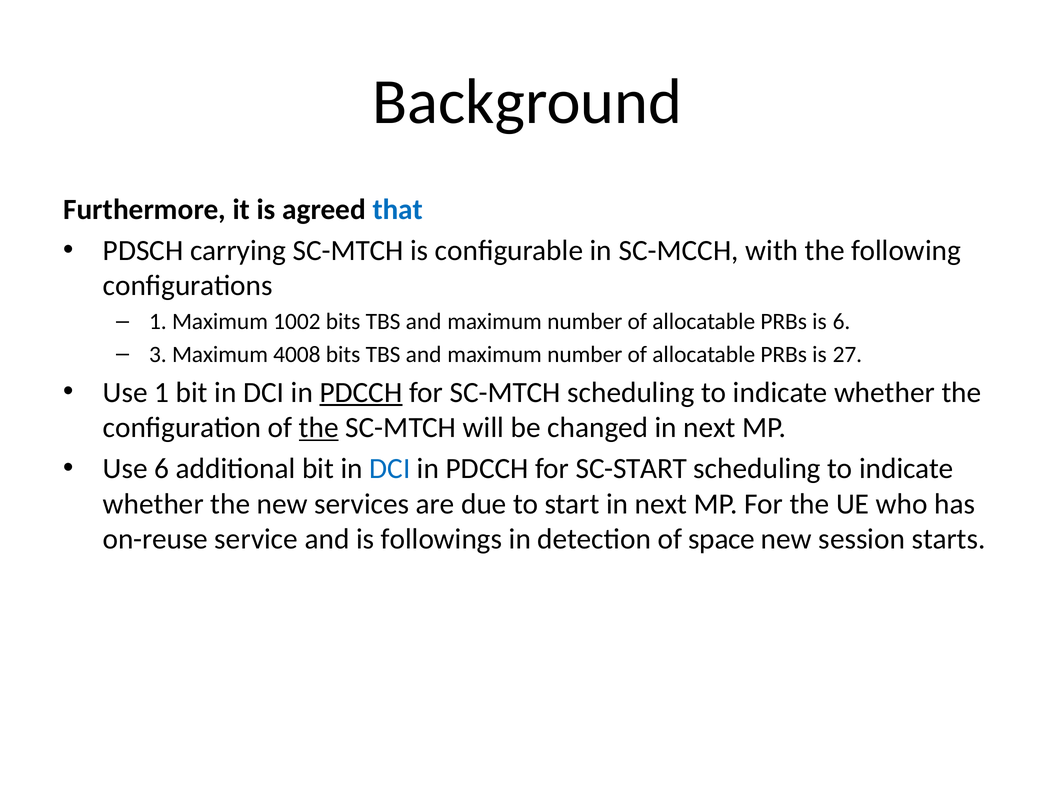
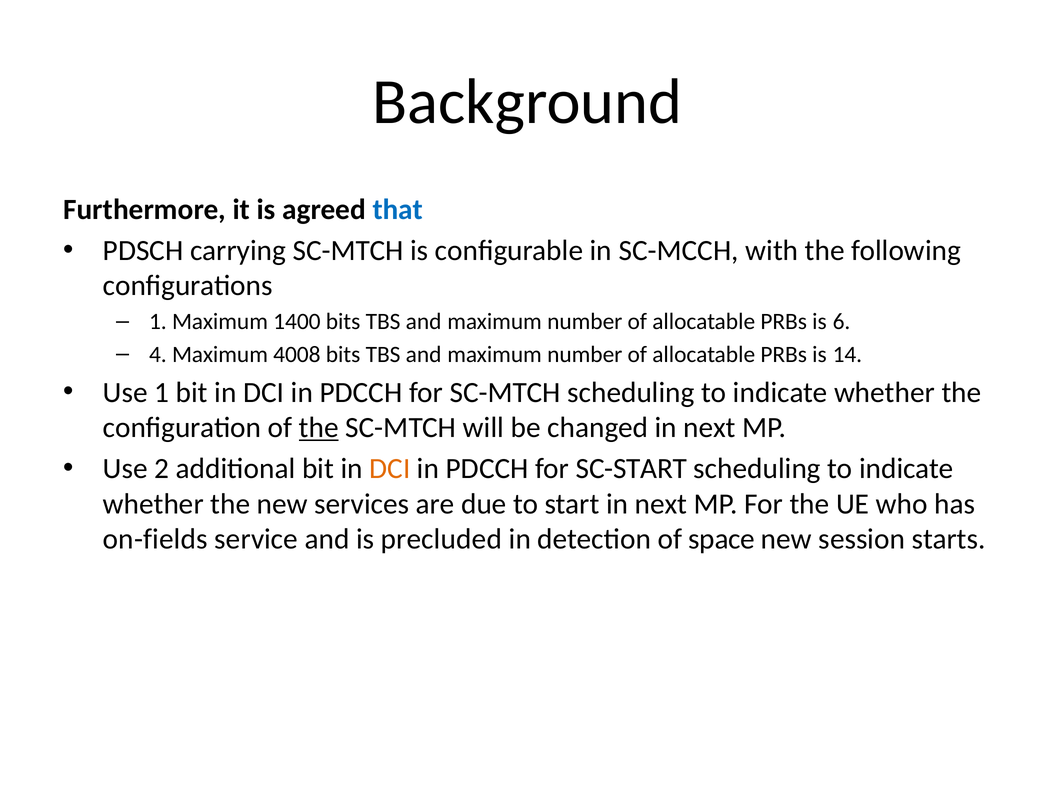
1002: 1002 -> 1400 (297, 322)
3: 3 -> 4 (158, 355)
27: 27 -> 14 (847, 355)
PDCCH underline: present -> none (361, 393)
Use 6: 6 -> 2 (162, 469)
DCI colour: blue -> orange (390, 469)
on-reuse: on-reuse -> on-fields (155, 539)
followings: followings -> precluded (441, 539)
